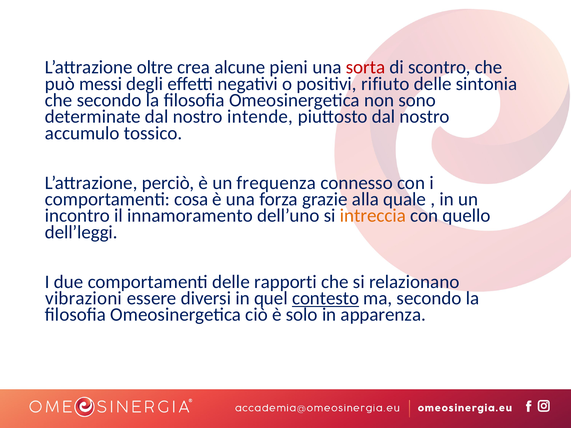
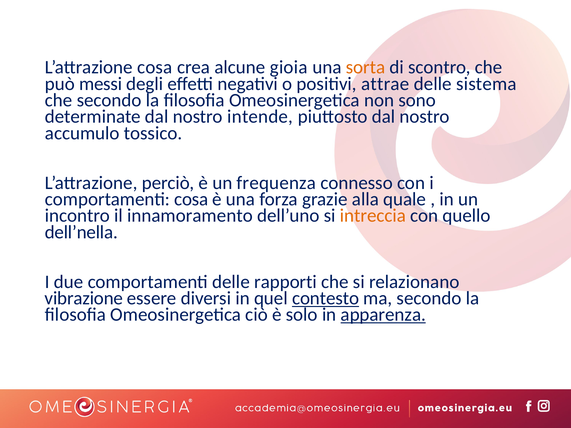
L’attrazione oltre: oltre -> cosa (155, 67)
pieni: pieni -> gioia (289, 67)
sorta colour: red -> orange (365, 67)
rifiuto: rifiuto -> attrae (385, 84)
sintonia: sintonia -> sistema (486, 84)
dell’leggi: dell’leggi -> dell’nella (81, 232)
vibrazioni: vibrazioni -> vibrazione (84, 298)
apparenza underline: none -> present (383, 315)
